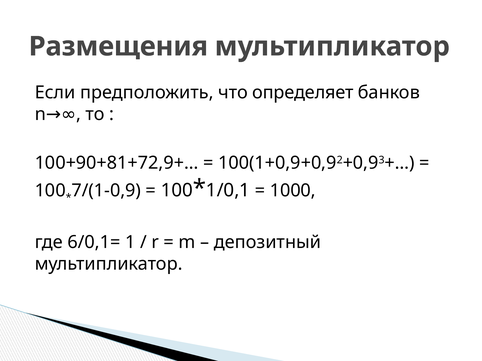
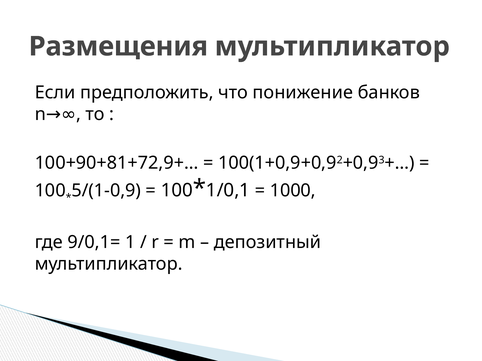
определяет: определяет -> понижение (303, 93)
7/(1-0,9: 7/(1-0,9 -> 5/(1-0,9 (106, 191)
6/0,1=: 6/0,1= -> 9/0,1= (94, 243)
